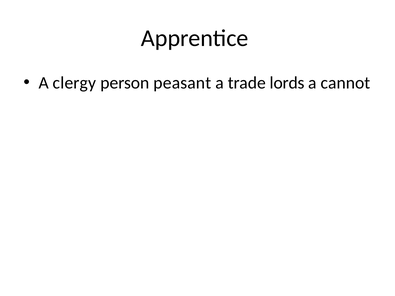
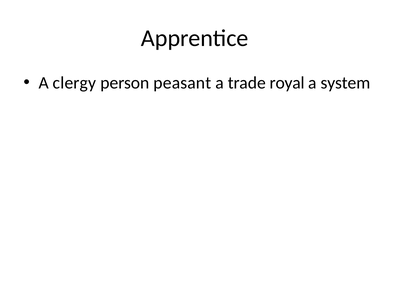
lords: lords -> royal (287, 83)
cannot: cannot -> system (345, 83)
